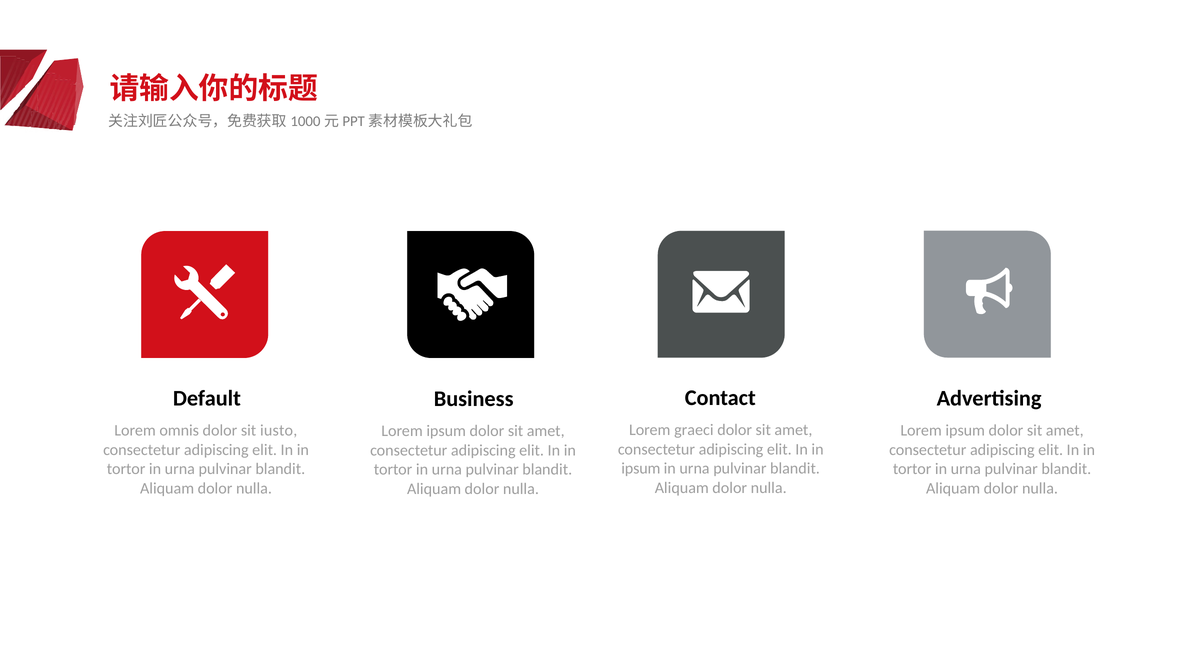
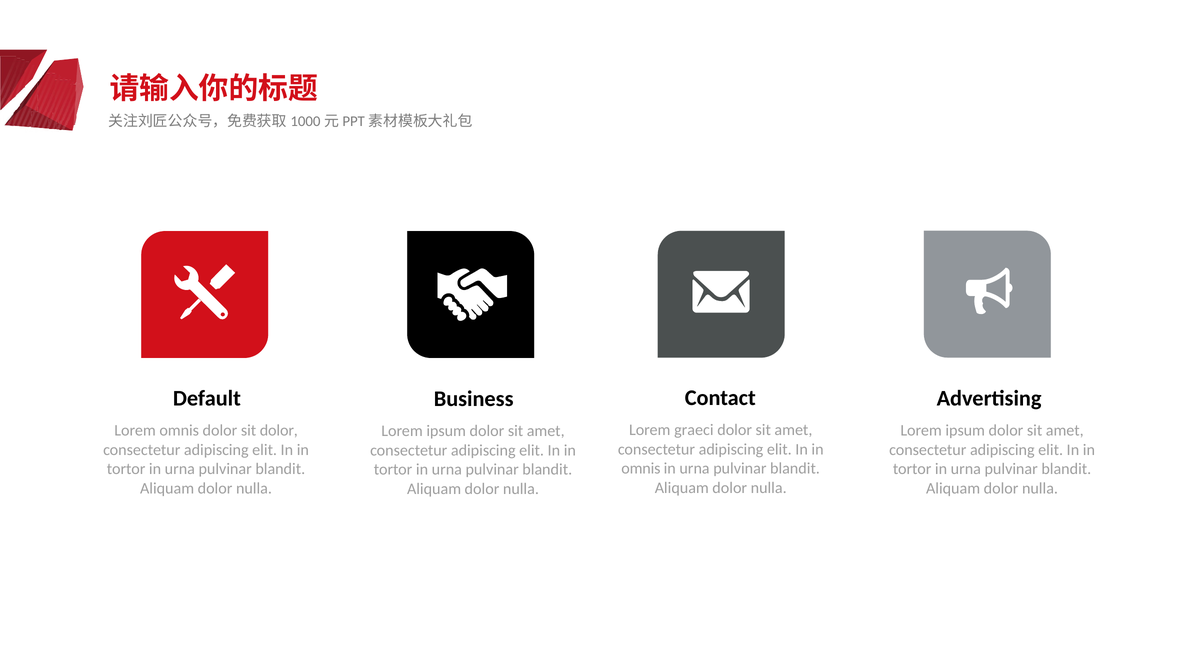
sit iusto: iusto -> dolor (279, 431)
ipsum: ipsum -> omnis (641, 469)
